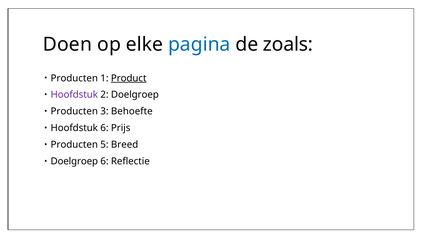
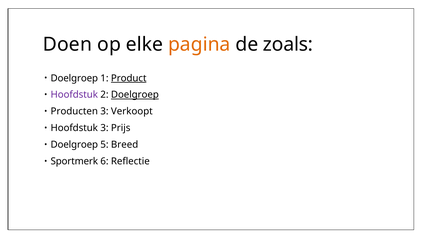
pagina colour: blue -> orange (199, 44)
Producten: Producten -> Doelgroep (74, 78)
Doelgroep underline: none -> present (135, 95)
Behoefte: Behoefte -> Verkoopt (132, 111)
Hoofdstuk 6: 6 -> 3 (104, 128)
Producten: Producten -> Doelgroep (74, 144)
Doelgroep: Doelgroep -> Sportmerk (74, 161)
